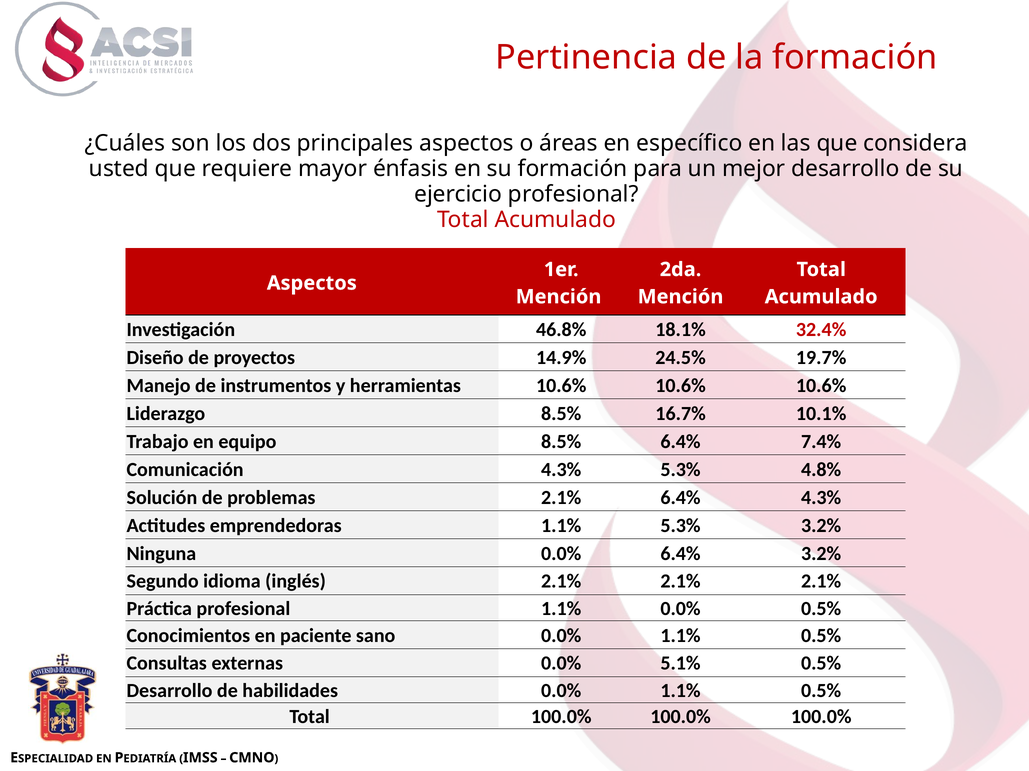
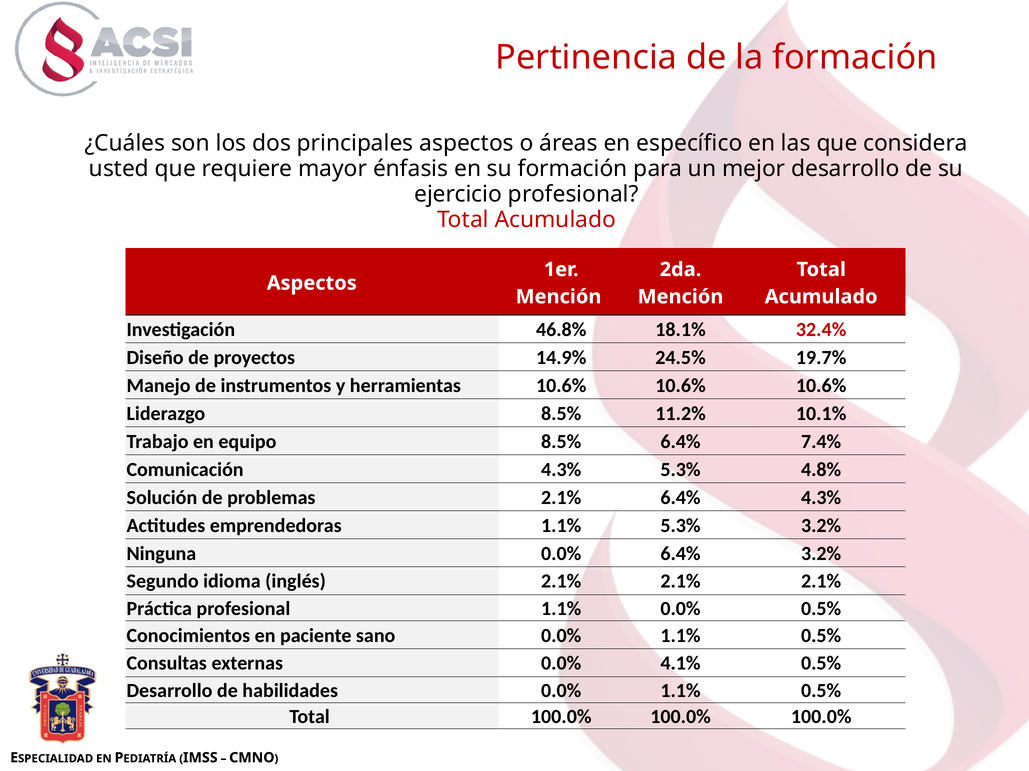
16.7%: 16.7% -> 11.2% (681, 414)
5.1%: 5.1% -> 4.1% (681, 664)
